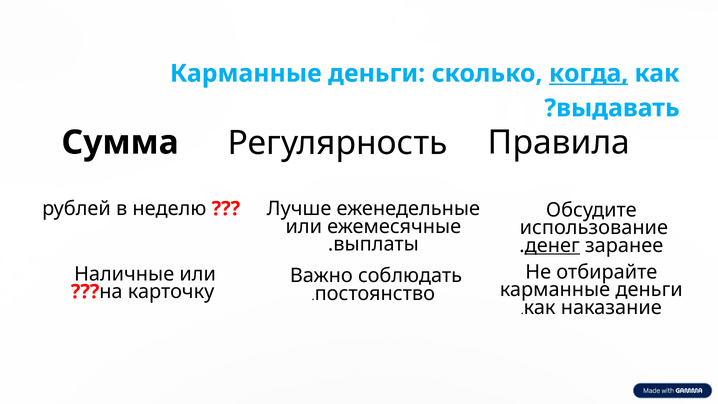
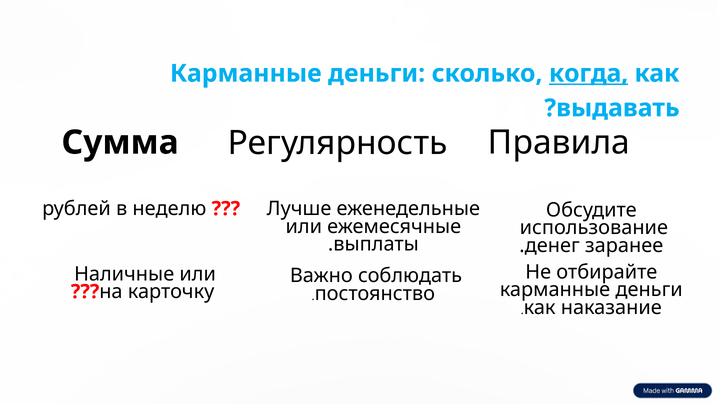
денег underline: present -> none (552, 245)
